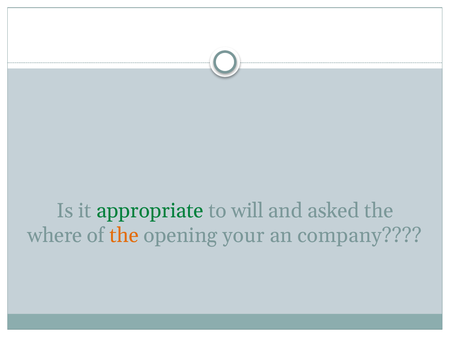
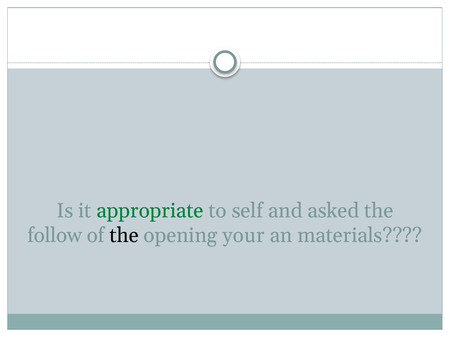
will: will -> self (247, 211)
where: where -> follow (55, 236)
the colour: orange -> black (124, 236)
company: company -> materials (360, 236)
